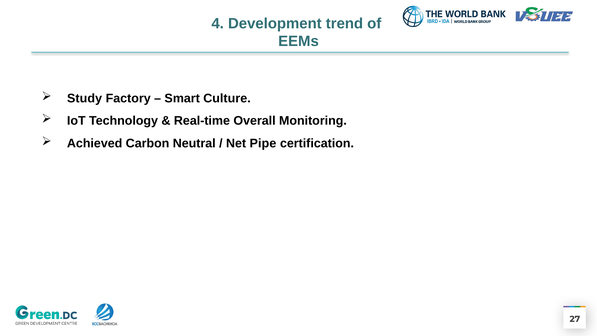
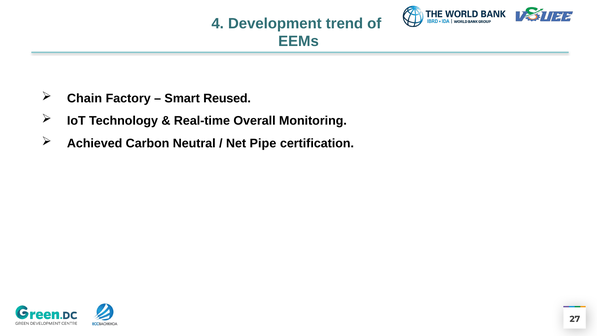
Study: Study -> Chain (85, 98)
Culture: Culture -> Reused (227, 98)
